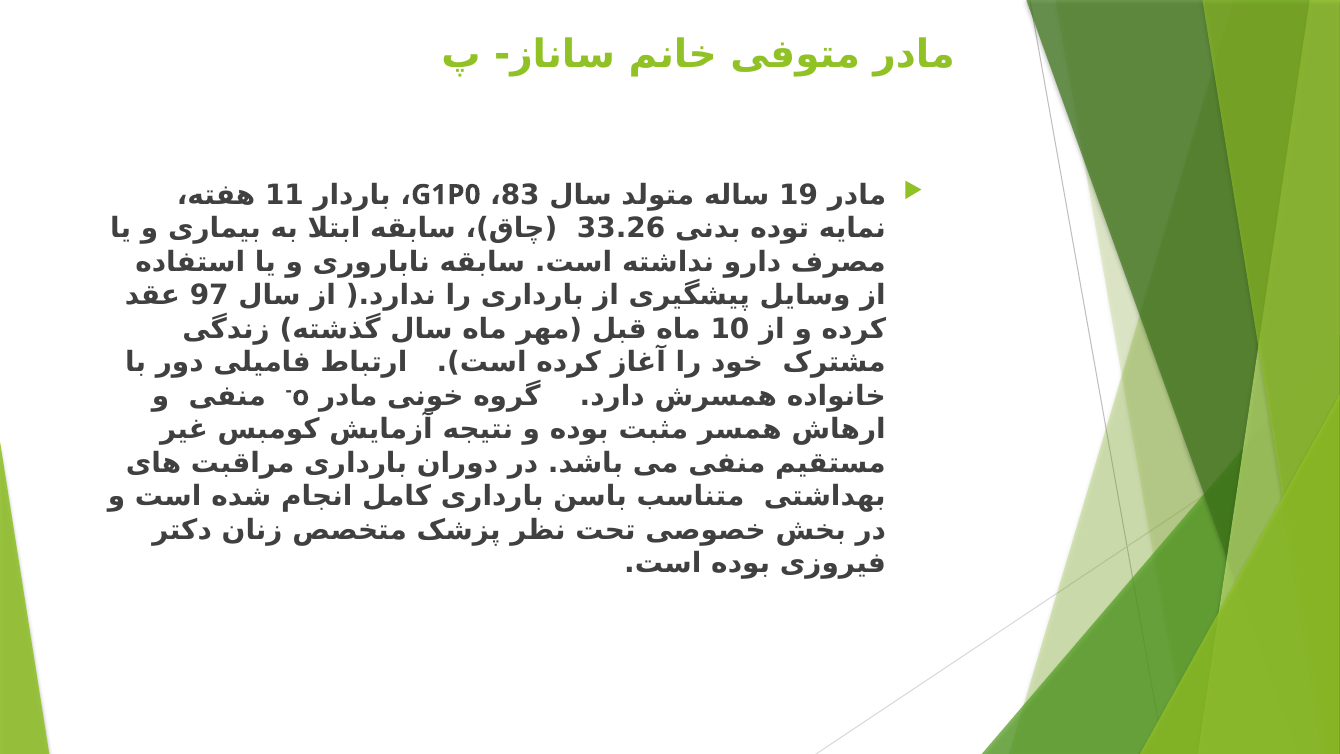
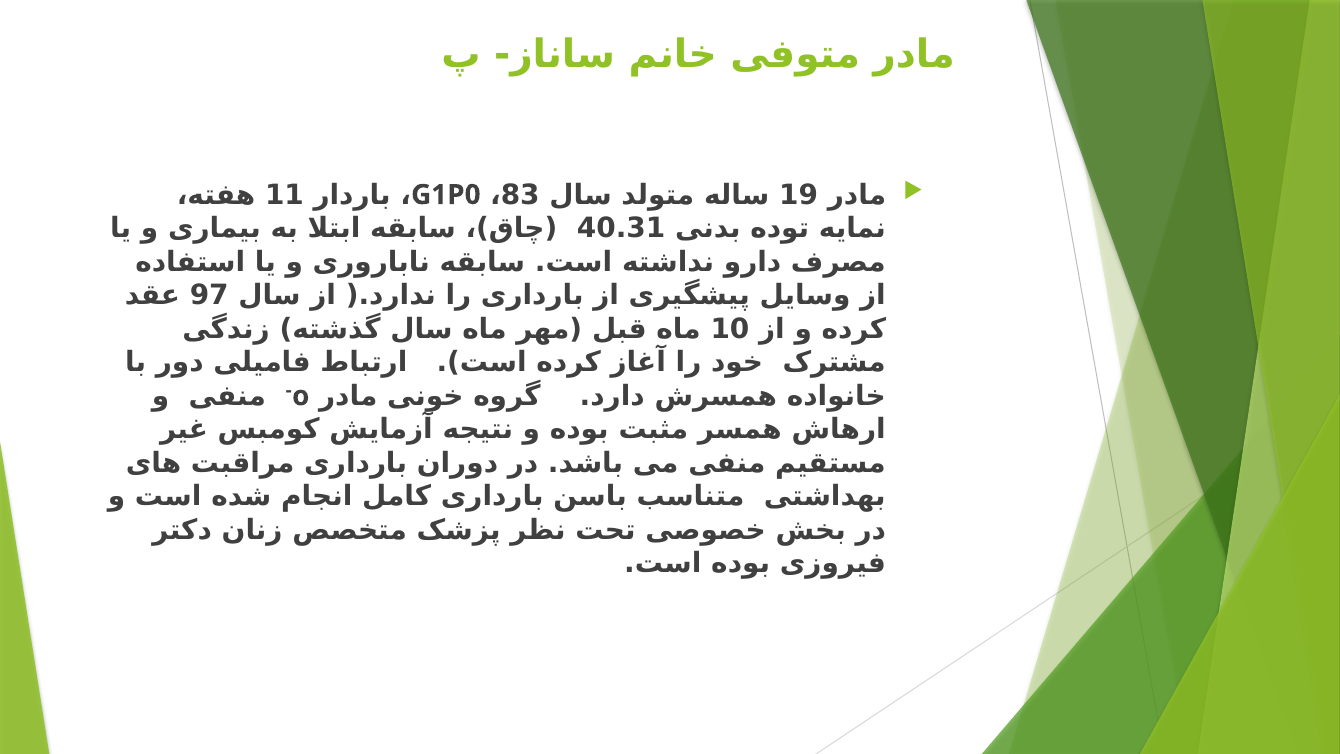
33.26: 33.26 -> 40.31 (621, 228)
